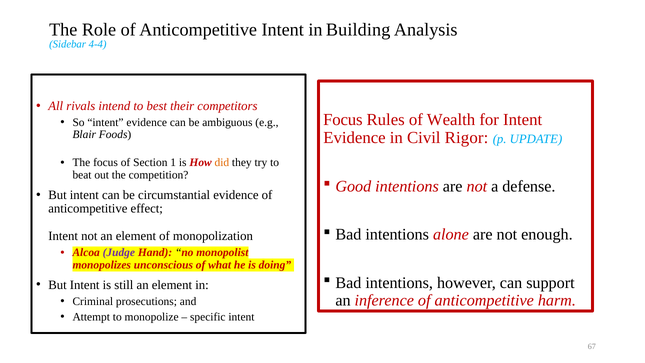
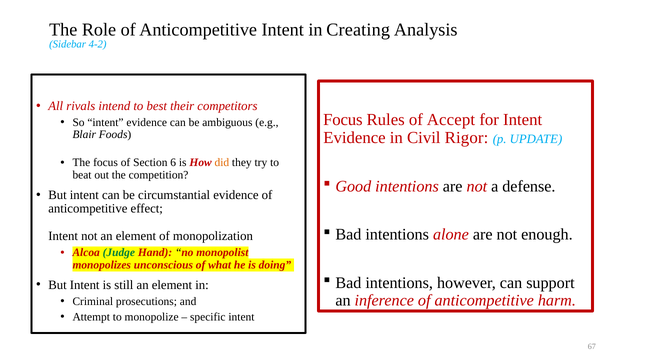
Building: Building -> Creating (358, 30)
4-4: 4-4 -> 4-2 (98, 44)
Wealth: Wealth -> Accept (451, 119)
1: 1 -> 6 (173, 163)
Judge colour: purple -> green (119, 253)
